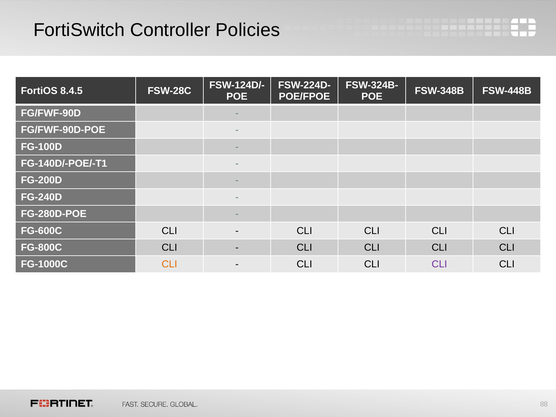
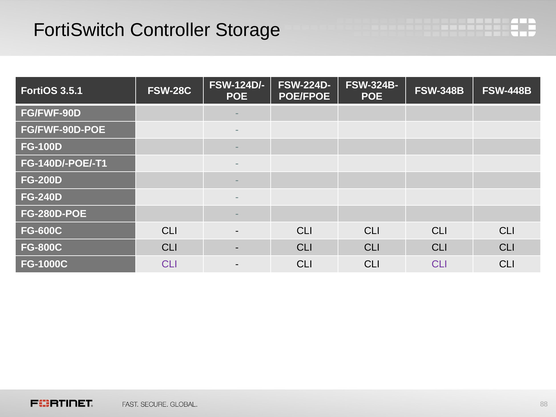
Policies: Policies -> Storage (248, 30)
8.4.5: 8.4.5 -> 3.5.1 (71, 91)
CLI colour: orange -> purple (169, 264)
